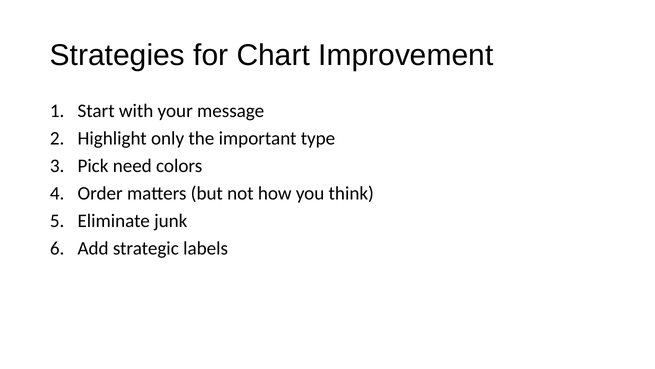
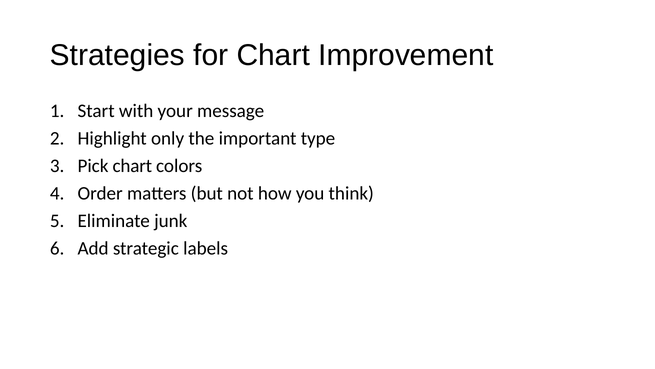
Pick need: need -> chart (132, 166)
